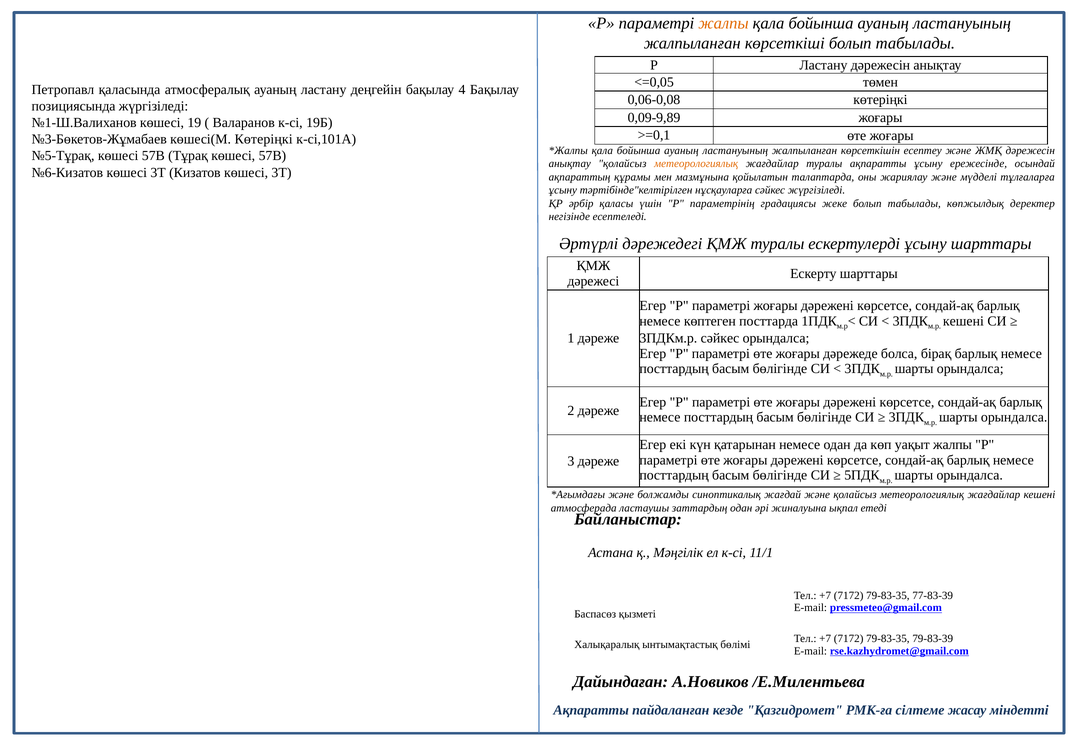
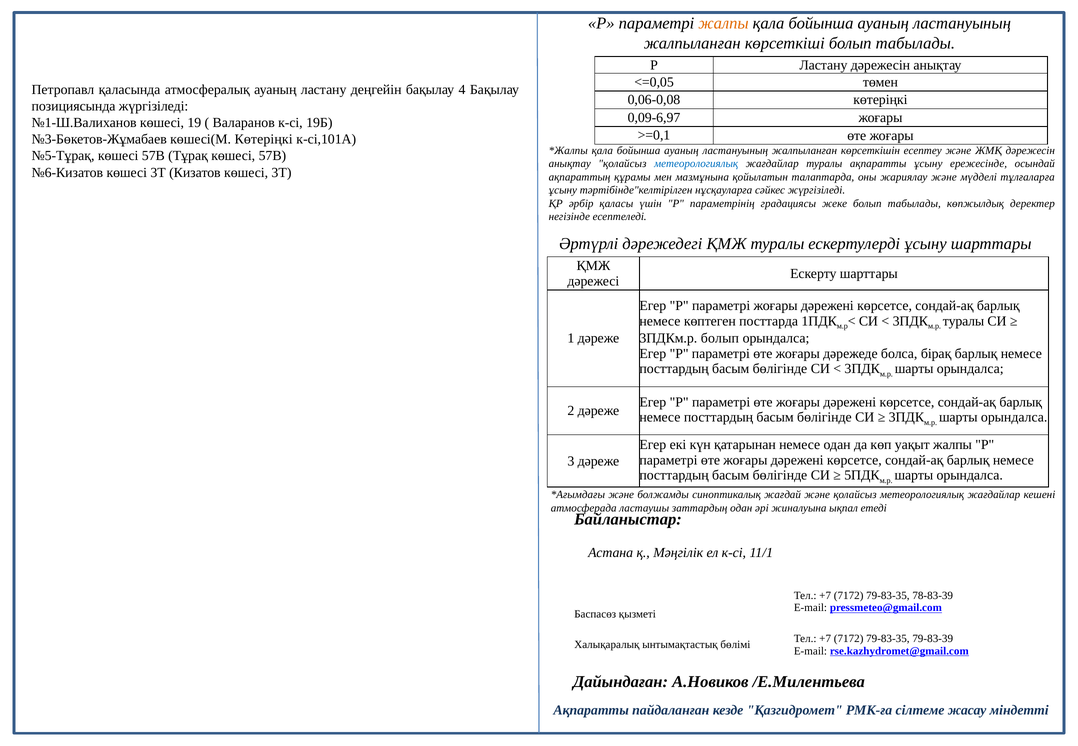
0,09-9,89: 0,09-9,89 -> 0,09-6,97 (654, 118)
метеорологиялық colour: orange -> blue (696, 164)
кешені: кешені -> туралы (963, 321)
3ПДКм.р сәйкес: сәйкес -> болып (720, 339)
77-83-39: 77-83-39 -> 78-83-39 (933, 596)
